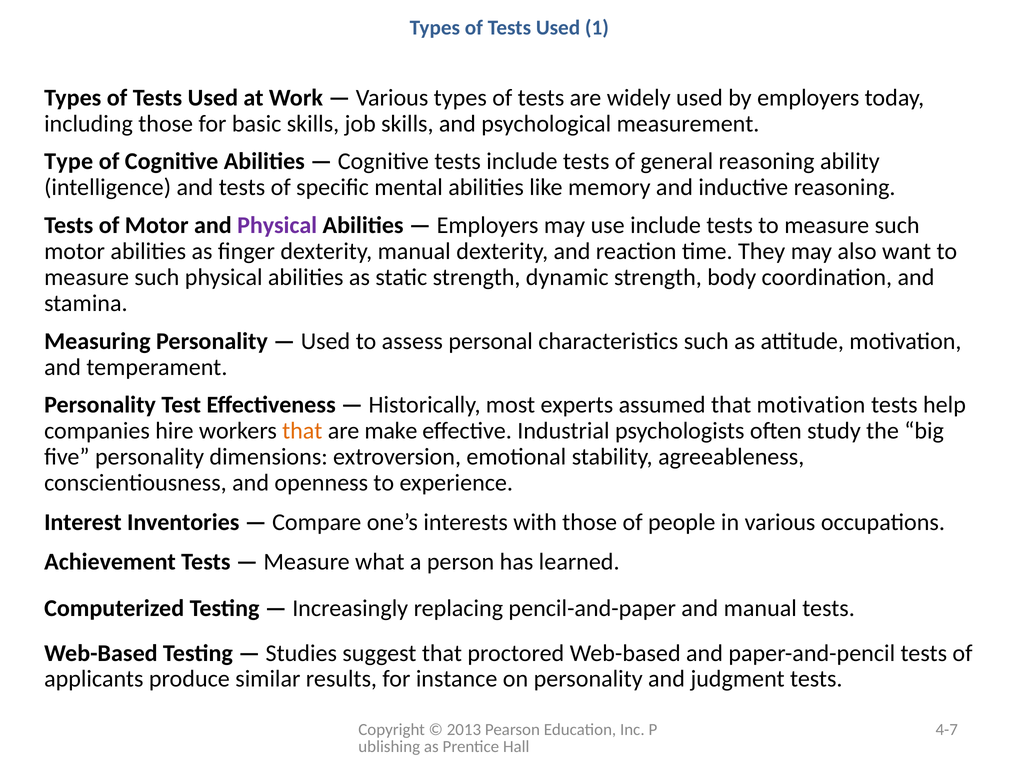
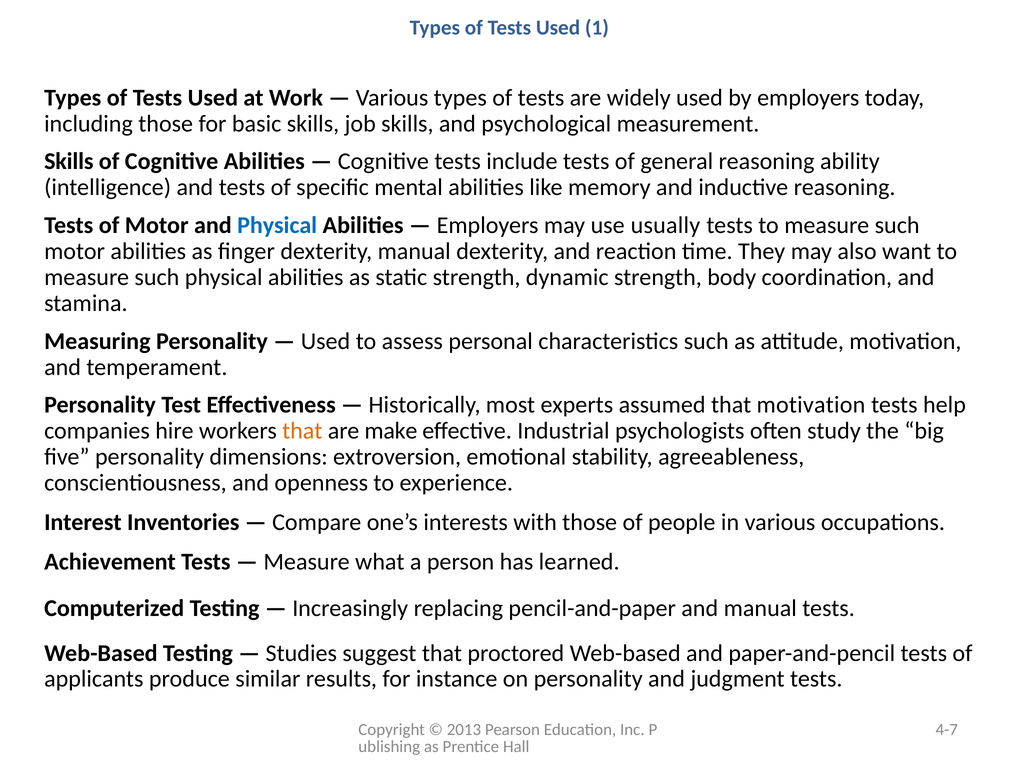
Type: Type -> Skills (69, 162)
Physical colour: purple -> blue (277, 225)
use include: include -> usually (665, 225)
